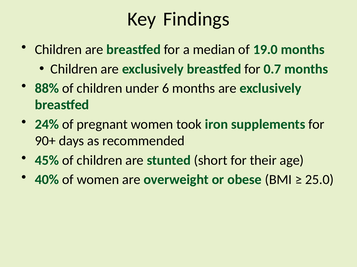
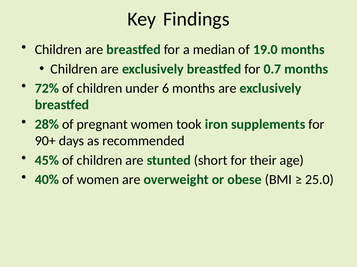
88%: 88% -> 72% (47, 89)
24%: 24% -> 28% (47, 125)
